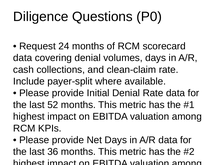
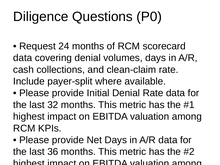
52: 52 -> 32 (53, 105)
